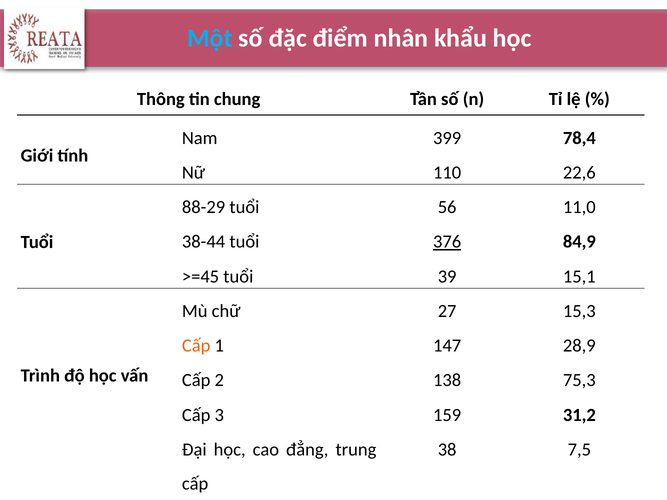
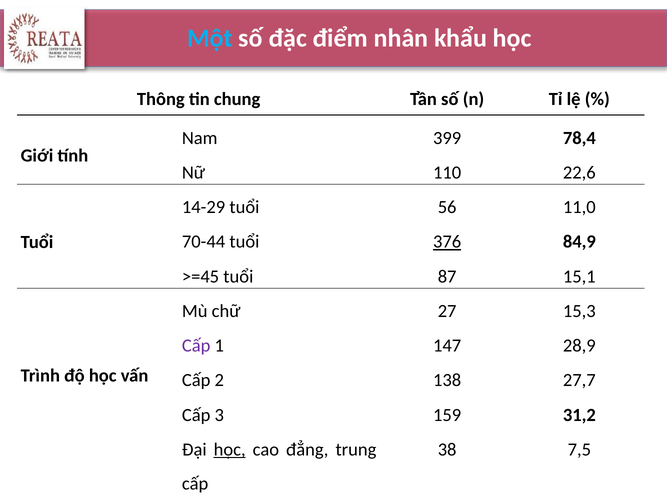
88-29: 88-29 -> 14-29 (204, 207)
38-44: 38-44 -> 70-44 (204, 242)
39: 39 -> 87 (447, 277)
Cấp colour: orange -> purple (196, 346)
75,3: 75,3 -> 27,7 (579, 380)
học underline: none -> present (230, 450)
